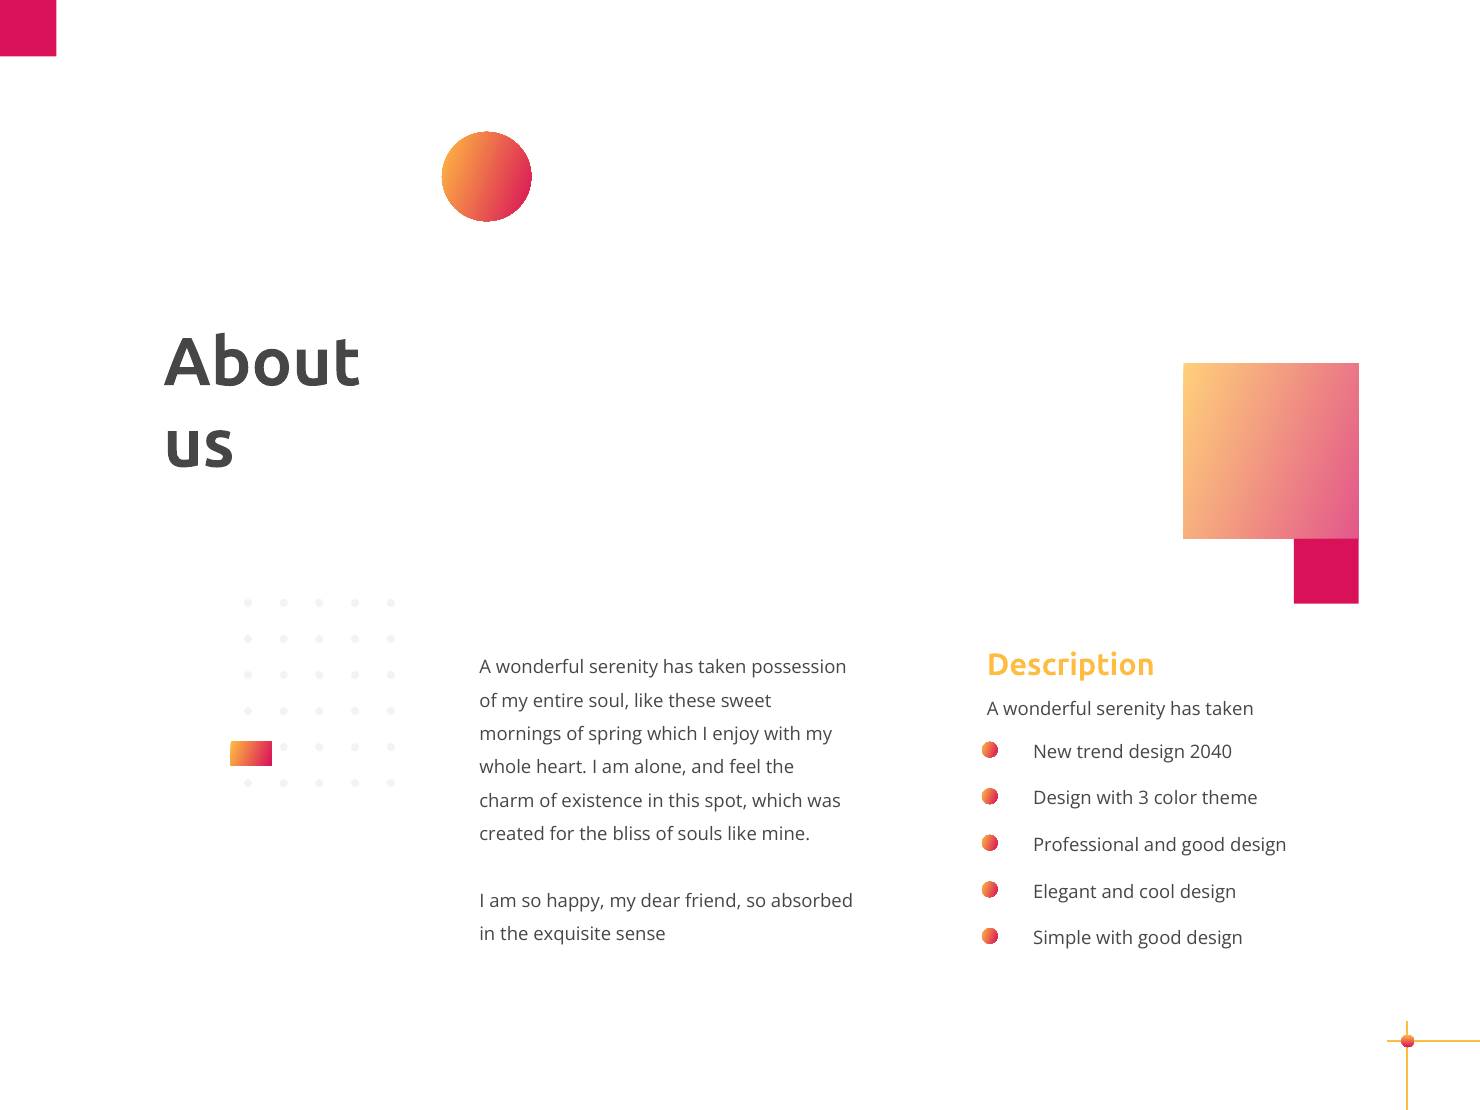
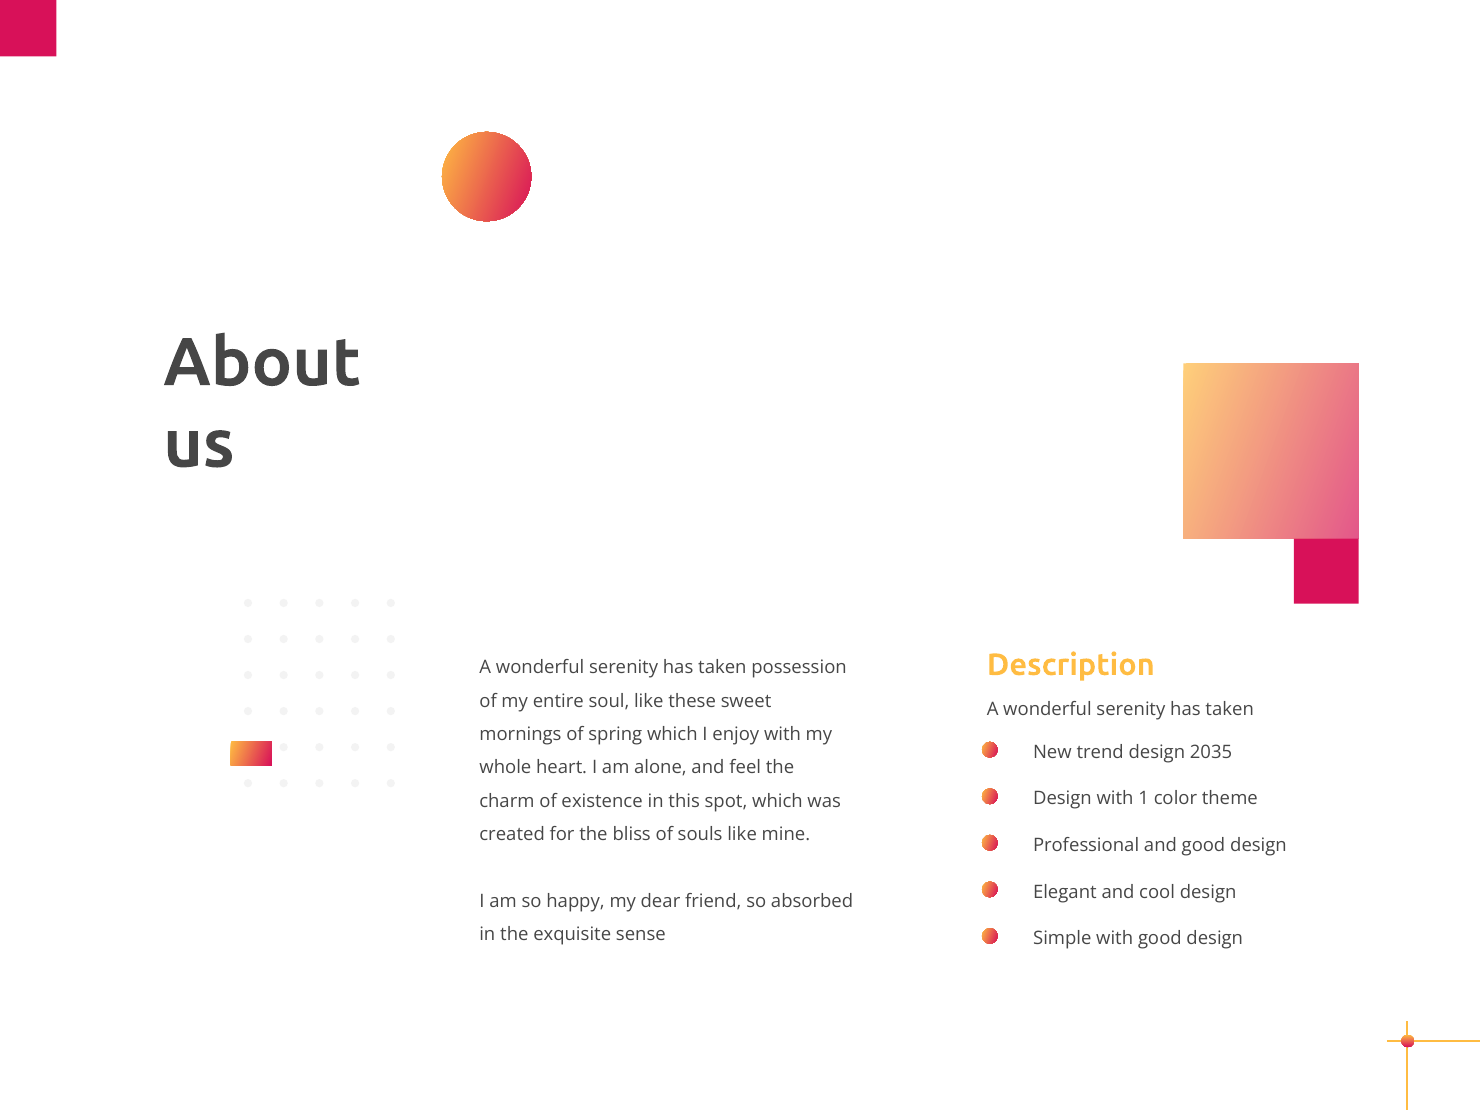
2040: 2040 -> 2035 (1211, 752)
3: 3 -> 1 (1144, 799)
